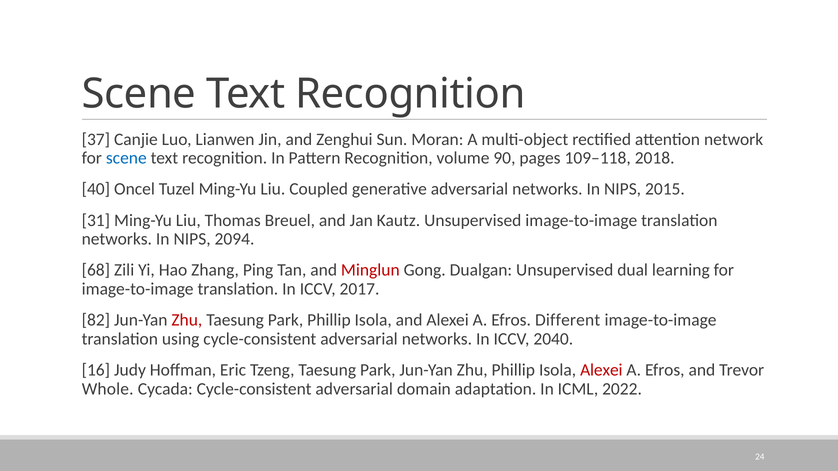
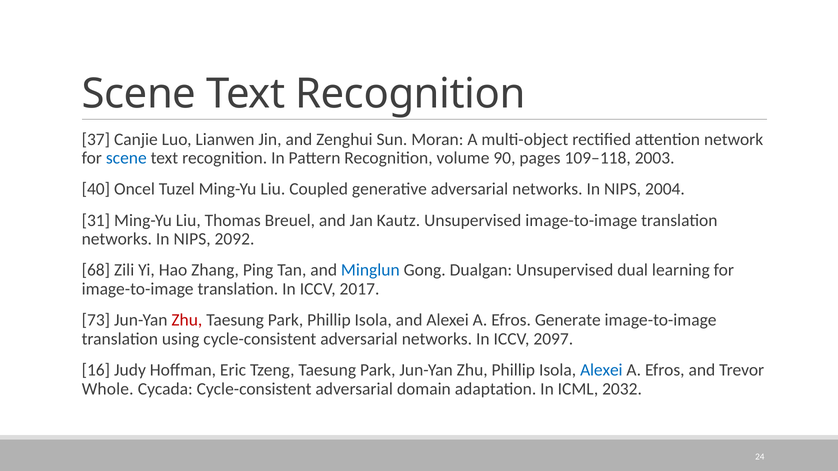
2018: 2018 -> 2003 (655, 158)
2015: 2015 -> 2004 (665, 189)
2094: 2094 -> 2092 (234, 239)
Minglun colour: red -> blue (370, 270)
82: 82 -> 73 (96, 320)
Different: Different -> Generate (568, 320)
2040: 2040 -> 2097 (553, 339)
Alexei colour: red -> blue (601, 370)
2022: 2022 -> 2032 (622, 389)
